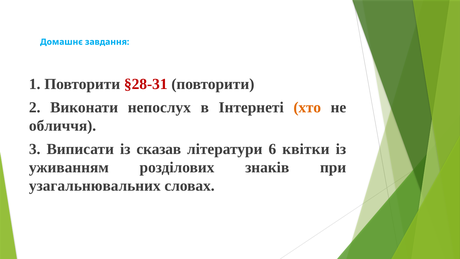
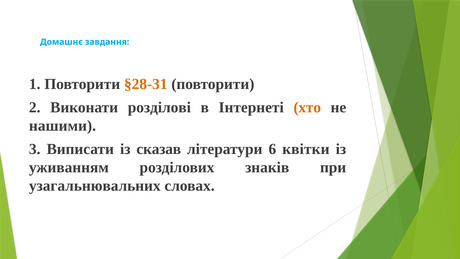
§28-31 colour: red -> orange (146, 84)
непослух: непослух -> розділові (159, 107)
обличчя: обличчя -> нашими (63, 126)
